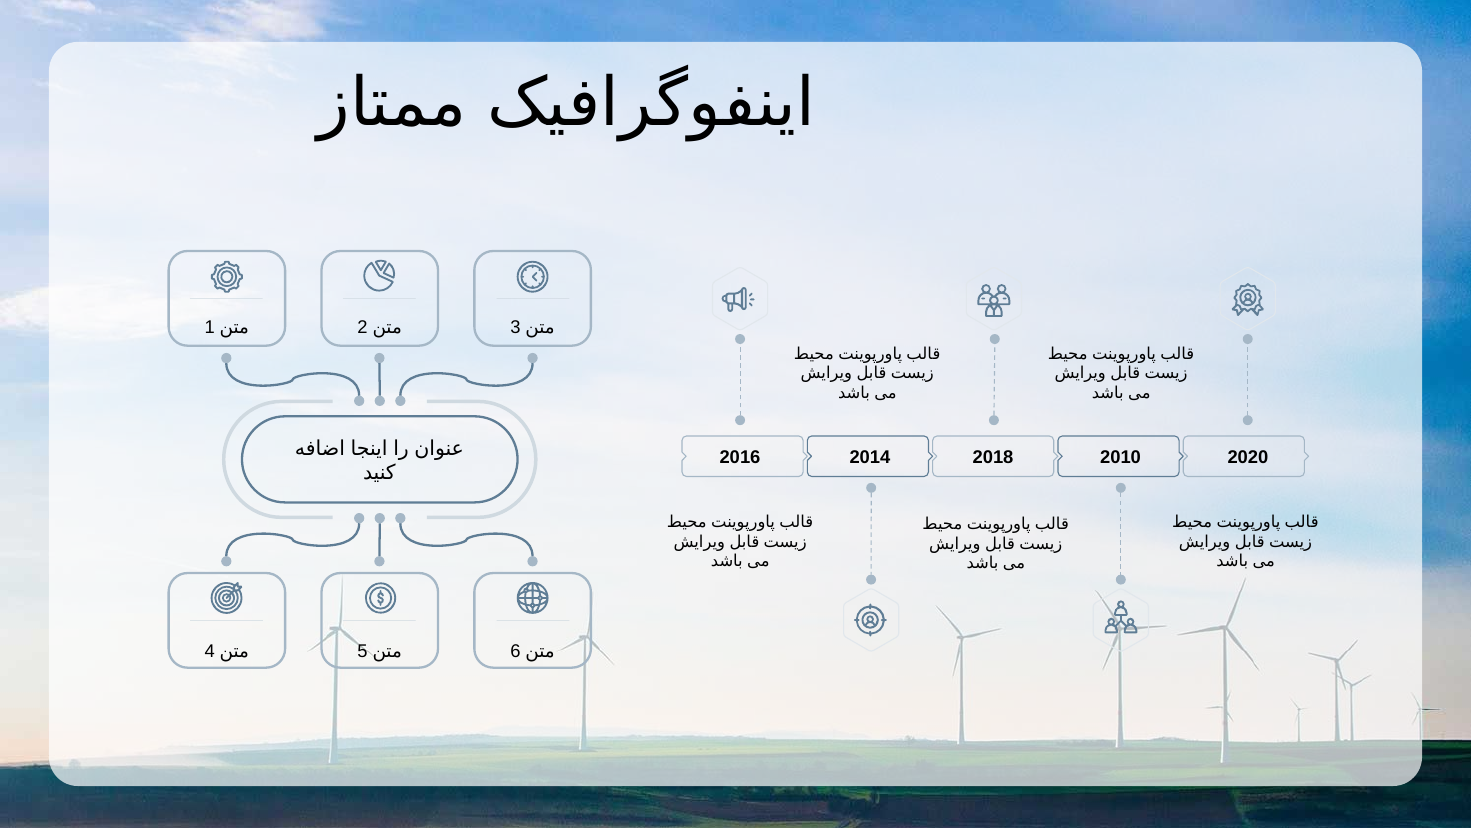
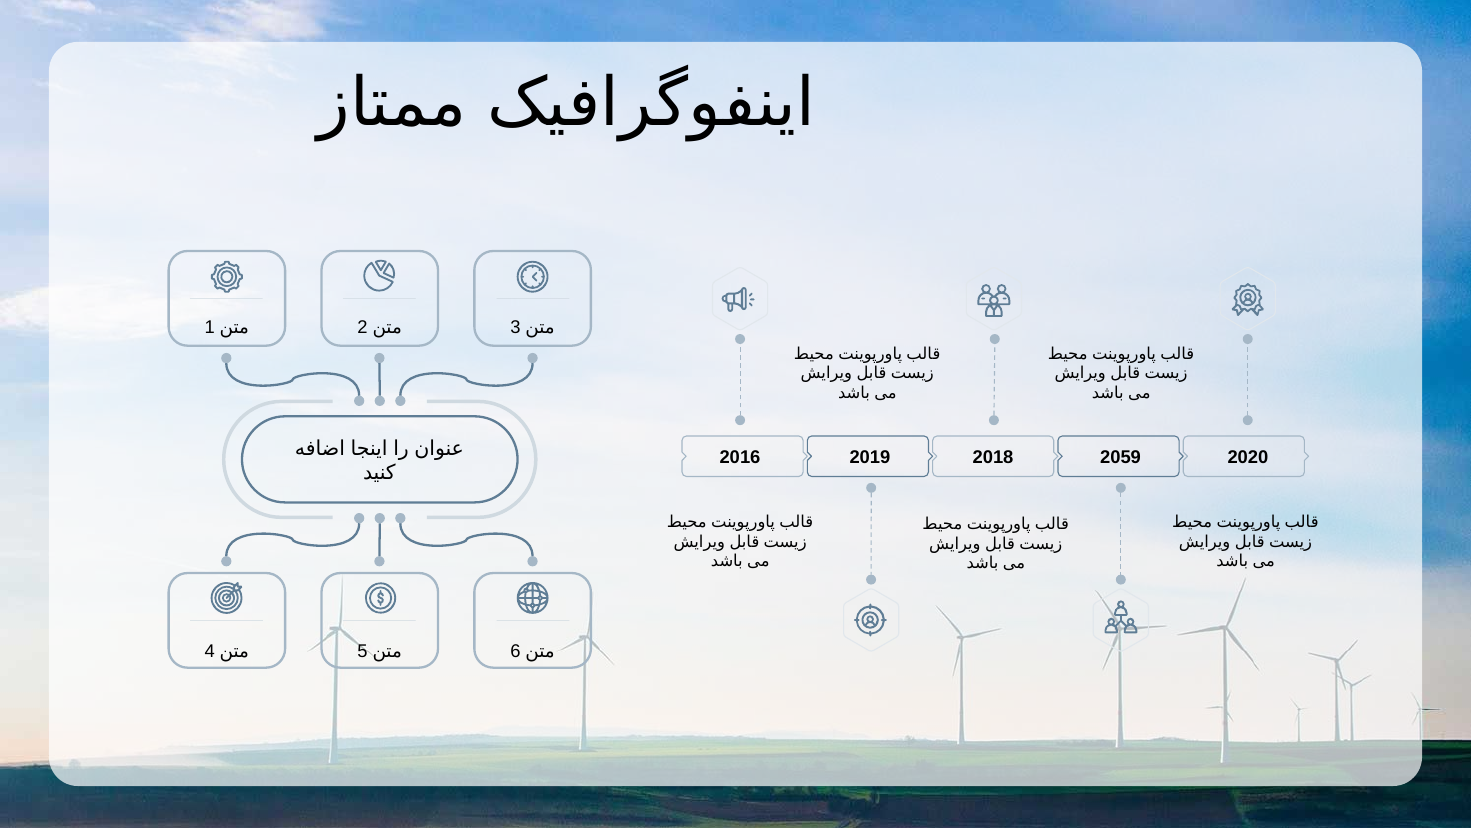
2014: 2014 -> 2019 (870, 457)
2010: 2010 -> 2059 (1121, 457)
